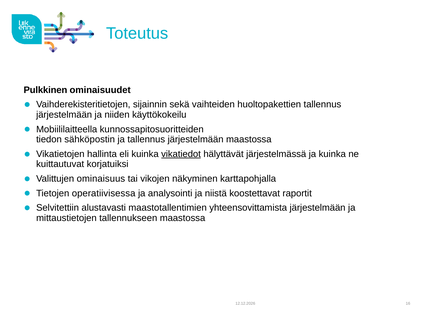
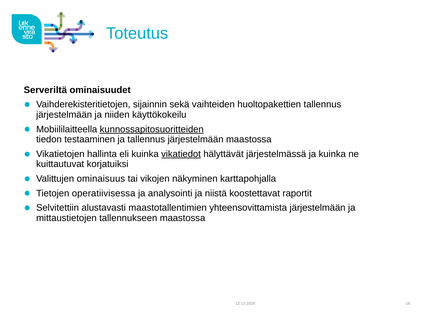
Pulkkinen: Pulkkinen -> Serveriltä (45, 90)
kunnossapitosuoritteiden underline: none -> present (152, 129)
sähköpostin: sähköpostin -> testaaminen (90, 139)
